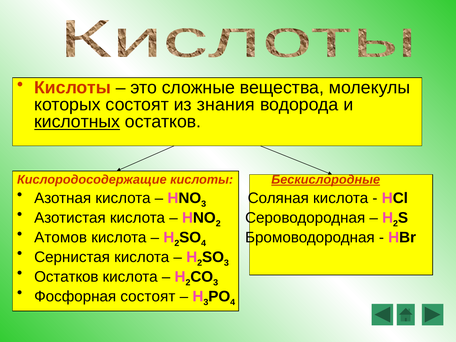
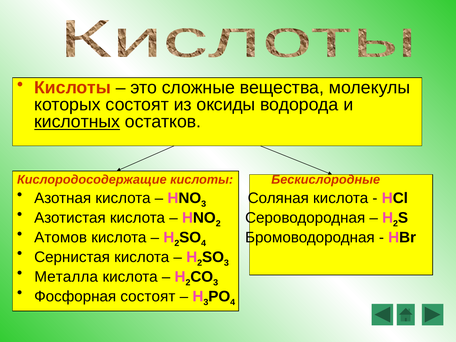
знания: знания -> оксиды (226, 105)
Бескислородные underline: present -> none (326, 180)
Остатков: Остатков -> Металла (66, 277)
